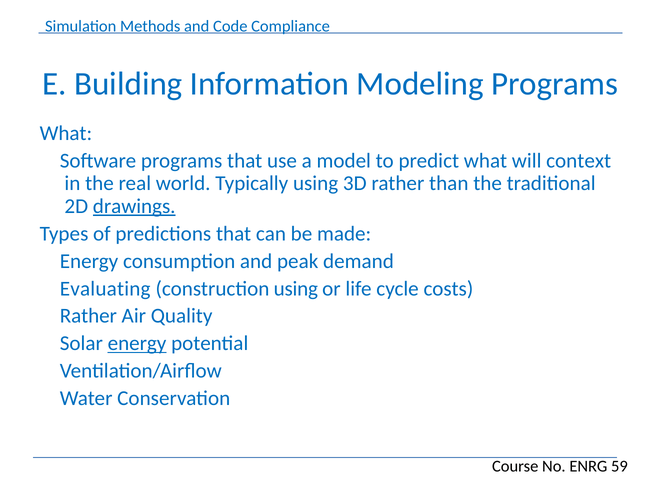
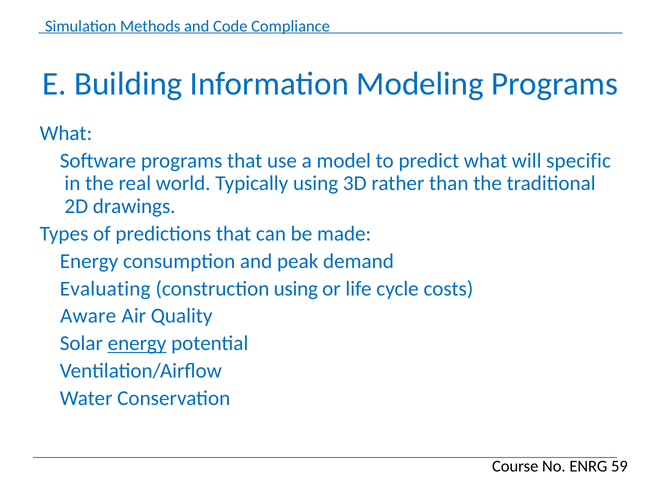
context: context -> specific (579, 161)
drawings underline: present -> none (134, 206)
Rather: Rather -> Aware (88, 316)
